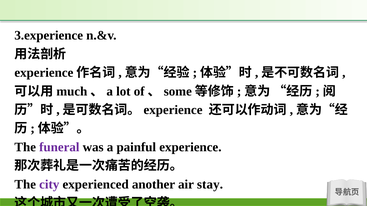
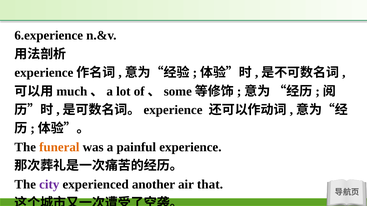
3.experience: 3.experience -> 6.experience (49, 35)
funeral colour: purple -> orange (59, 147)
stay: stay -> that (210, 185)
